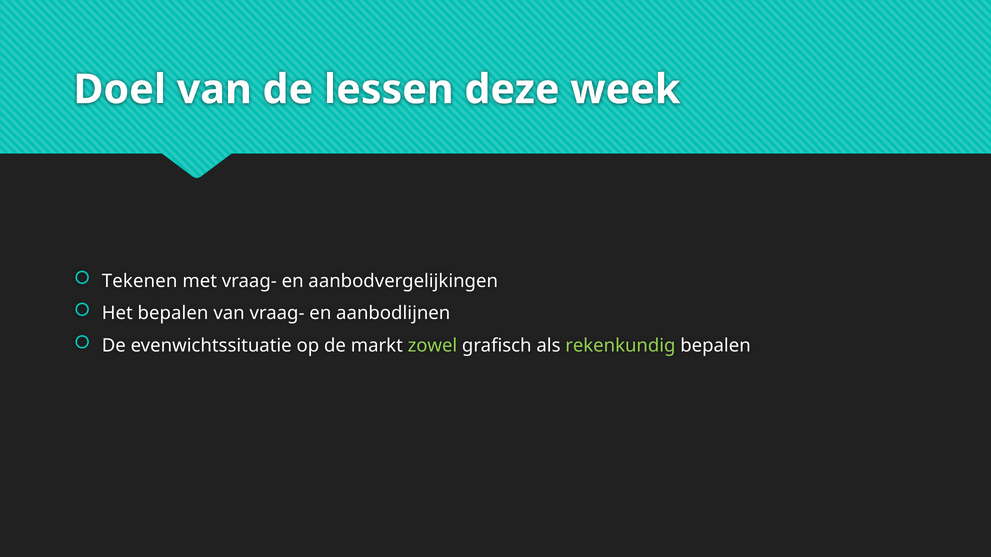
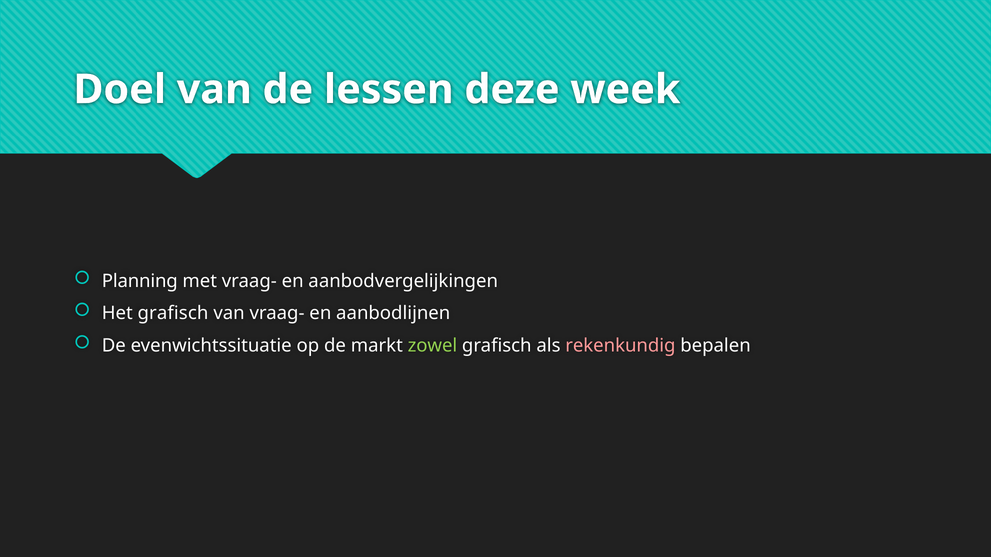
Tekenen: Tekenen -> Planning (140, 281)
Het bepalen: bepalen -> grafisch (173, 314)
rekenkundig colour: light green -> pink (620, 346)
